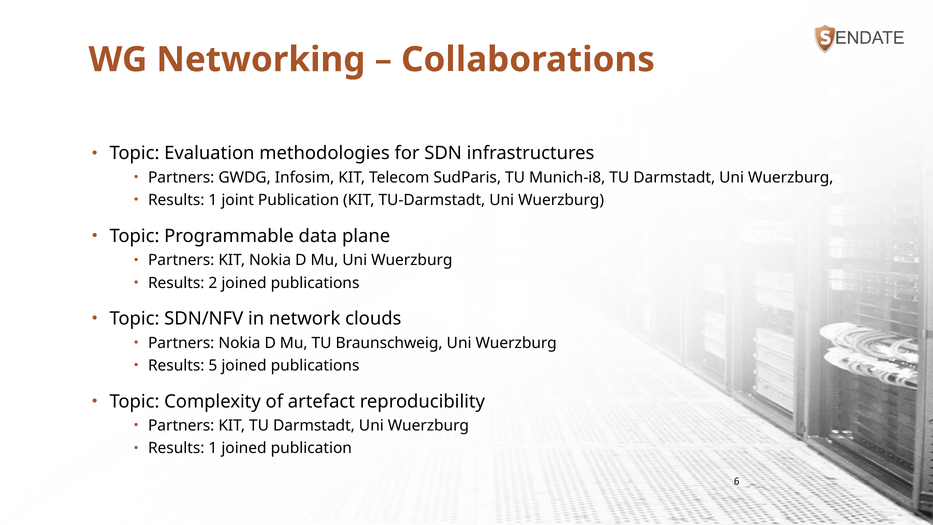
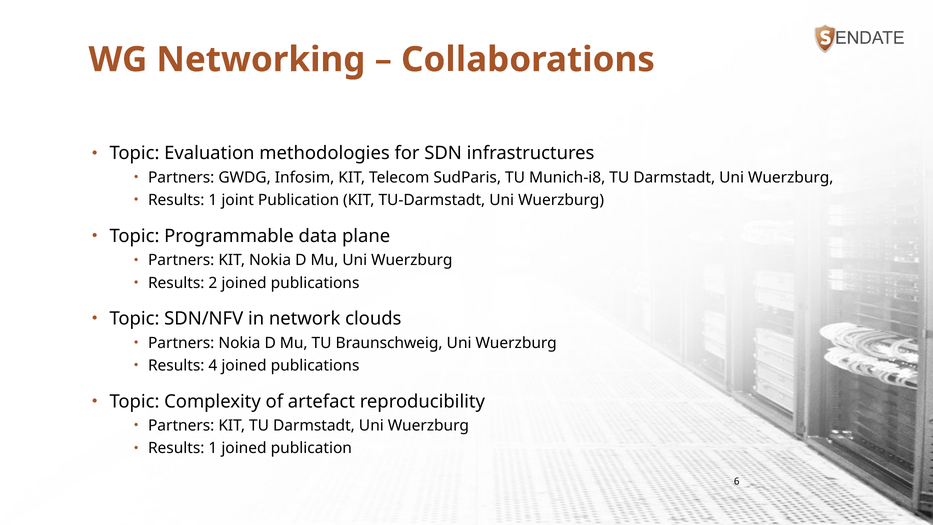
5: 5 -> 4 (213, 366)
